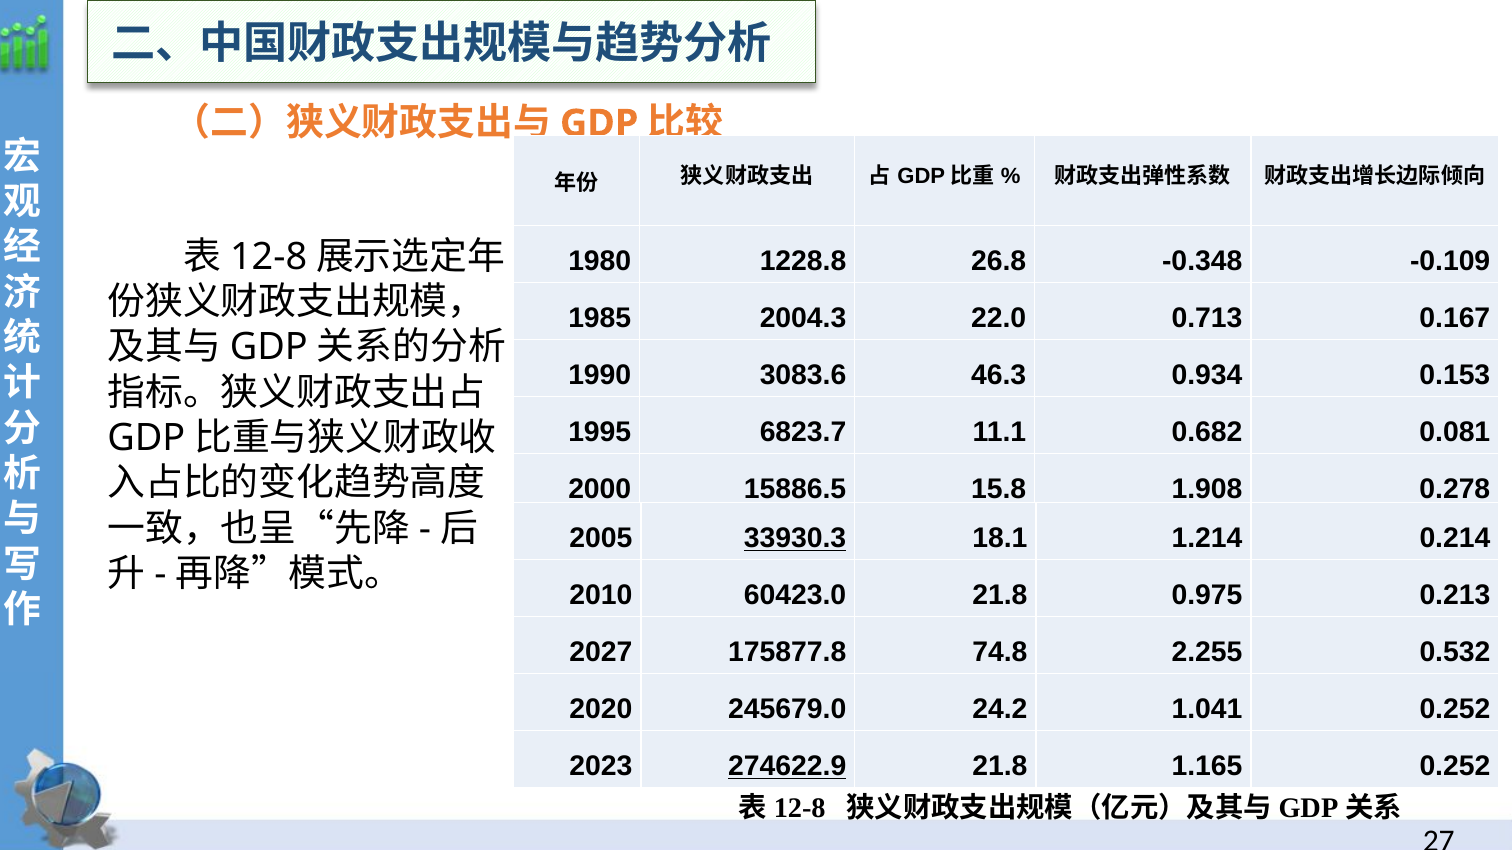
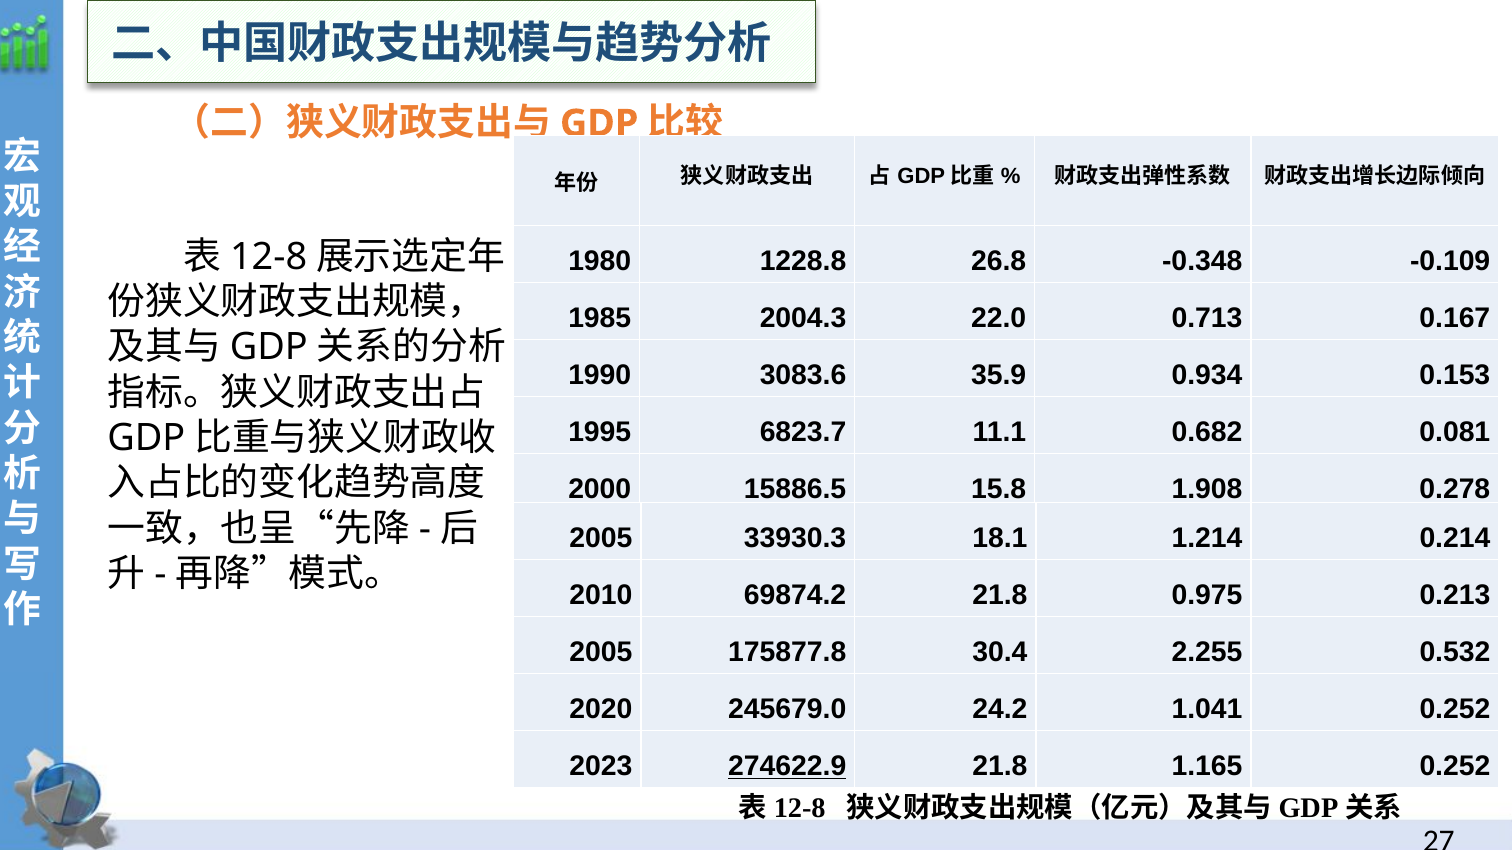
46.3: 46.3 -> 35.9 (999, 376)
33930.3 underline: present -> none (795, 539)
60423.0: 60423.0 -> 69874.2 (795, 596)
2027: 2027 -> 2005 (601, 653)
74.8: 74.8 -> 30.4 (1000, 653)
